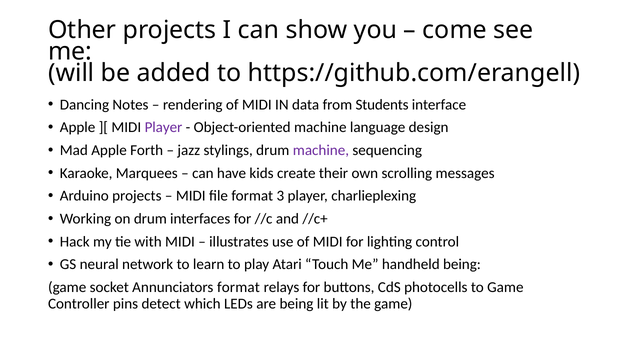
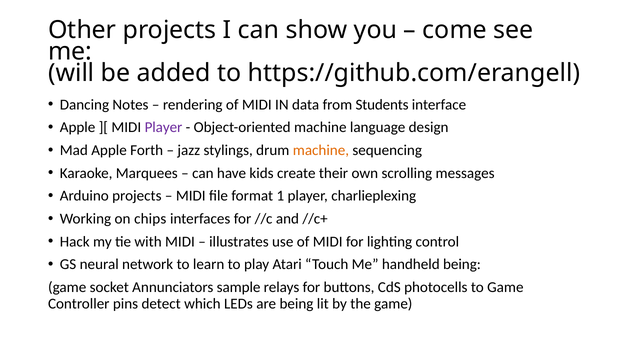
machine colour: purple -> orange (321, 150)
3: 3 -> 1 (280, 196)
on drum: drum -> chips (150, 219)
Annunciators format: format -> sample (239, 288)
